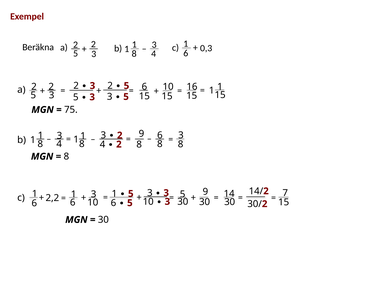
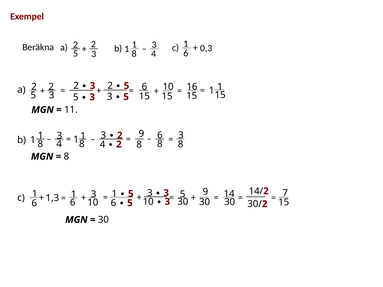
75: 75 -> 11 (71, 110)
2,2: 2,2 -> 1,3 (52, 198)
